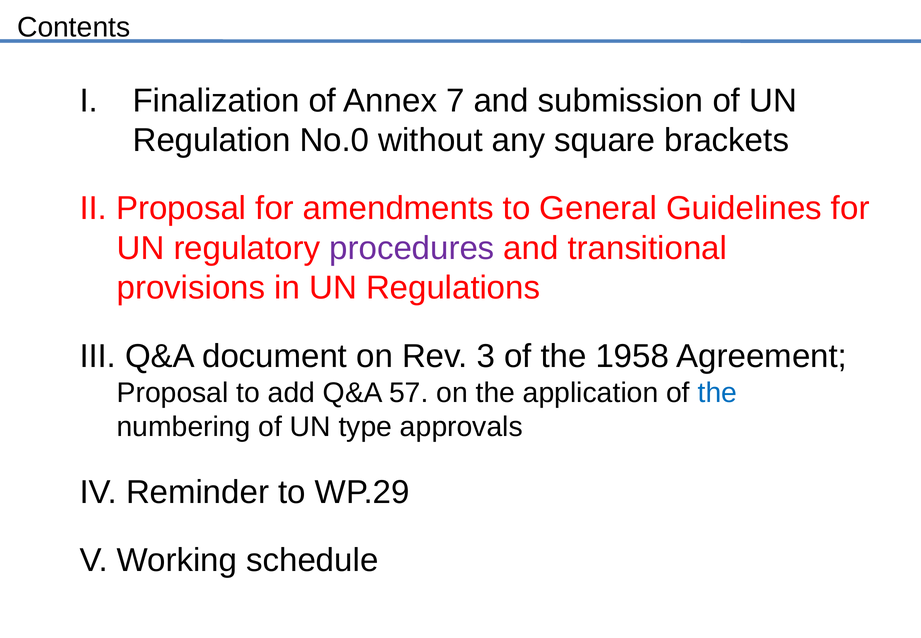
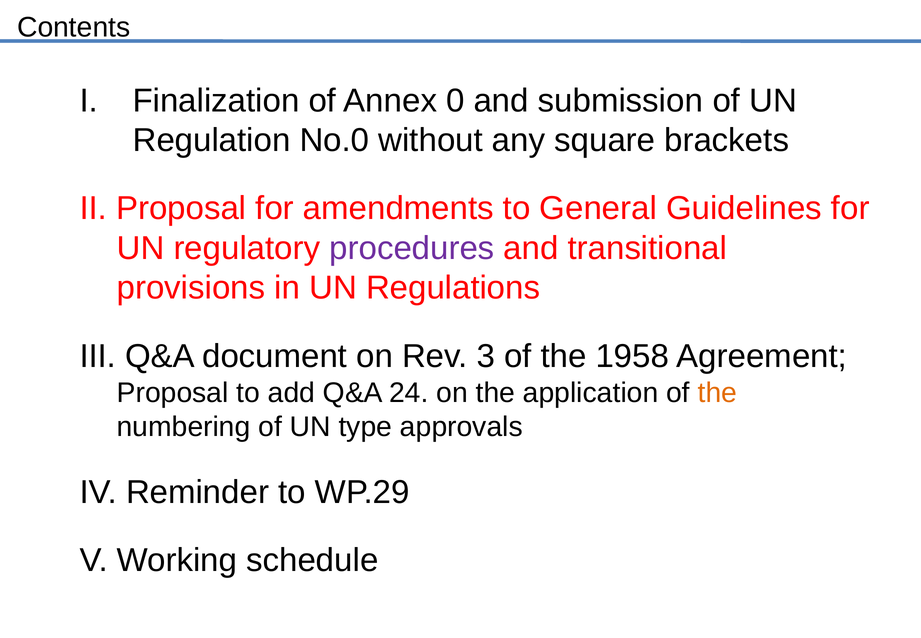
7: 7 -> 0 (455, 101)
57: 57 -> 24 (409, 392)
the colour: blue -> orange (717, 392)
